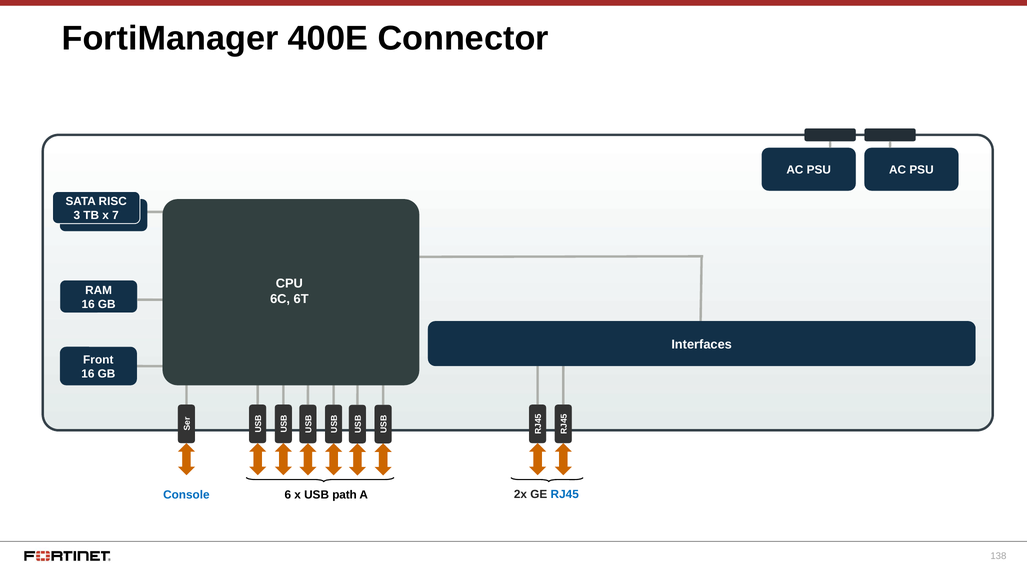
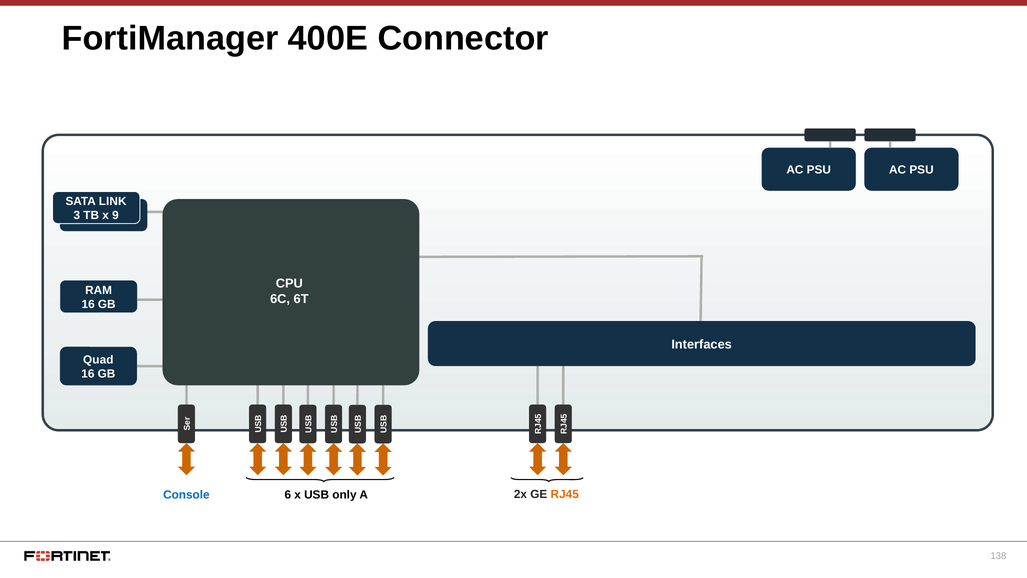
RISC: RISC -> LINK (113, 201)
7: 7 -> 9 (115, 215)
Front: Front -> Quad (98, 360)
RJ45 colour: blue -> orange (565, 494)
path: path -> only (344, 495)
